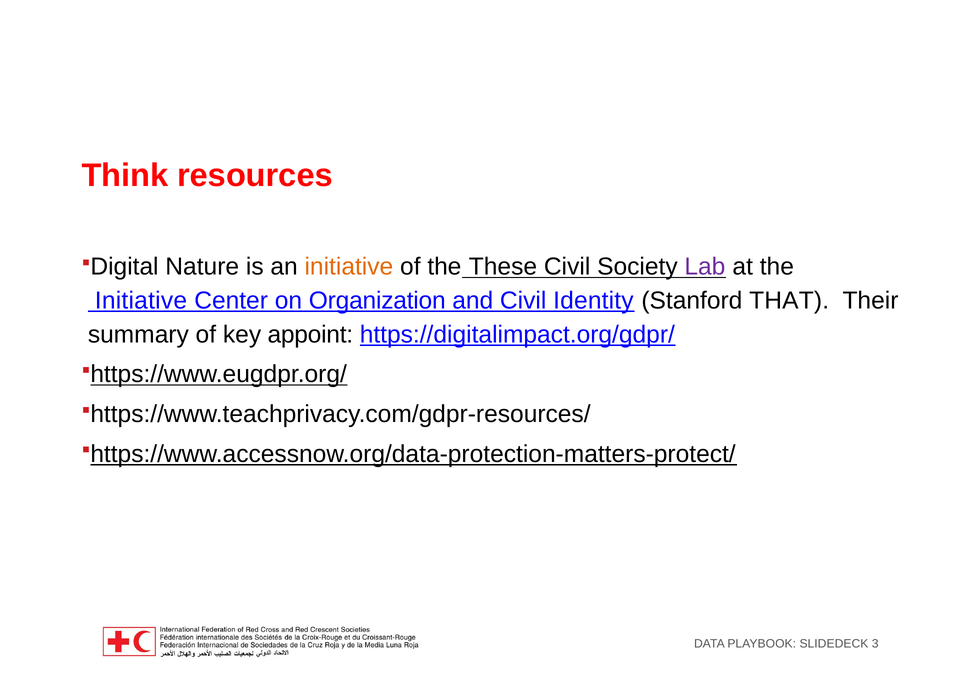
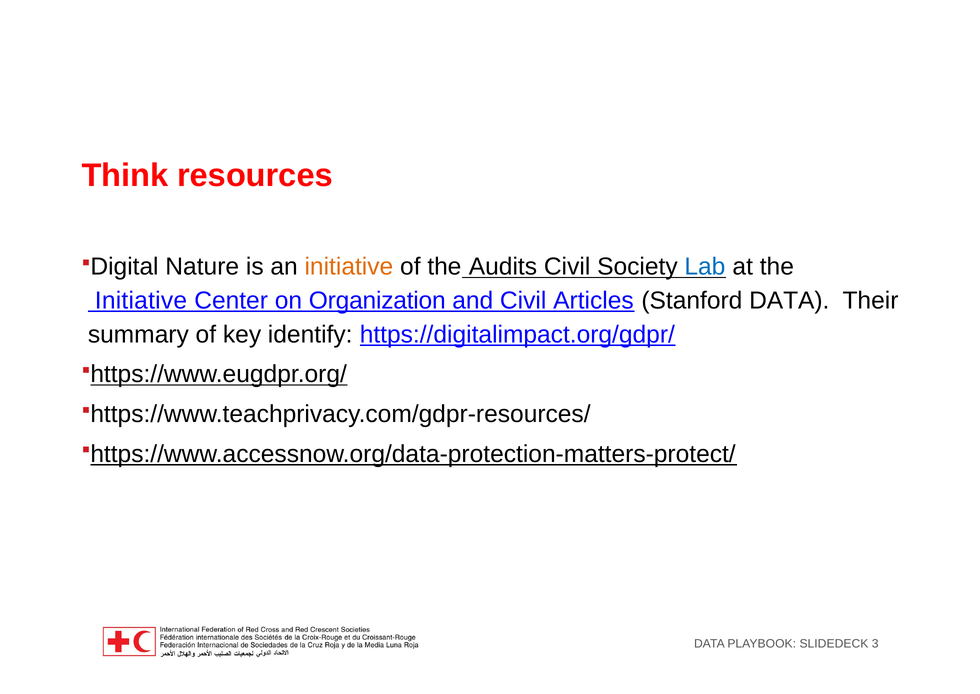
These: These -> Audits (503, 266)
Lab colour: purple -> blue (705, 266)
Identity: Identity -> Articles (594, 300)
Stanford THAT: THAT -> DATA (789, 300)
appoint: appoint -> identify (310, 334)
